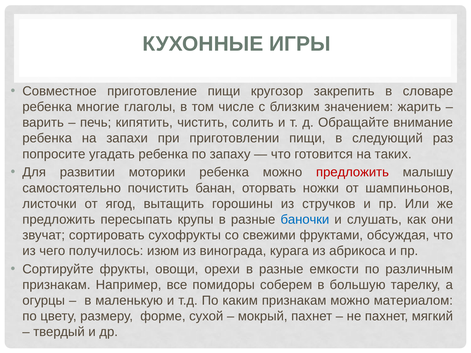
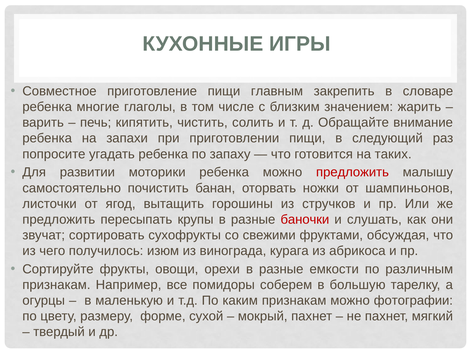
кругозор: кругозор -> главным (277, 91)
баночки colour: blue -> red (305, 220)
материалом: материалом -> фотографии (413, 301)
